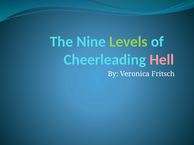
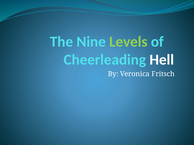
Hell colour: pink -> white (162, 60)
